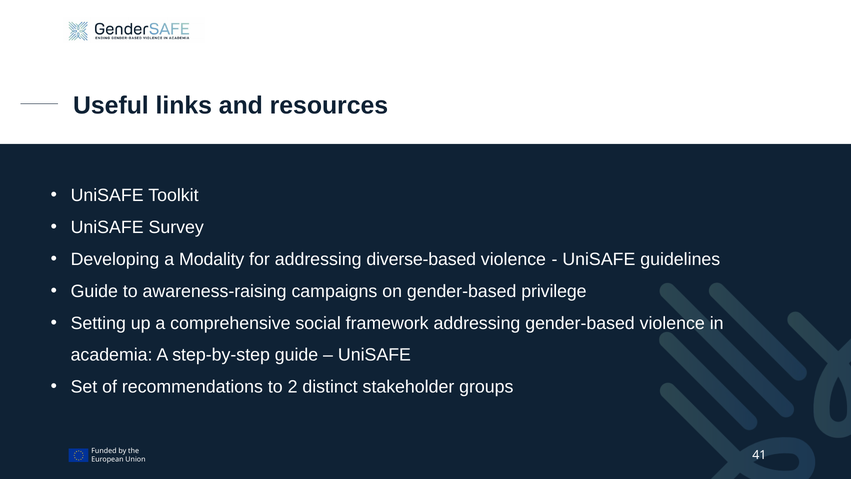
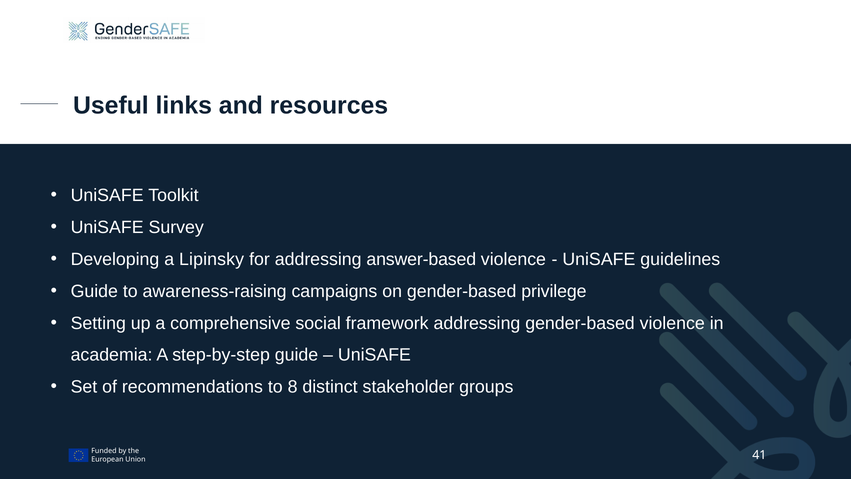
Modality: Modality -> Lipinsky (212, 259)
diverse-based: diverse-based -> answer-based (421, 259)
2: 2 -> 8 (293, 387)
